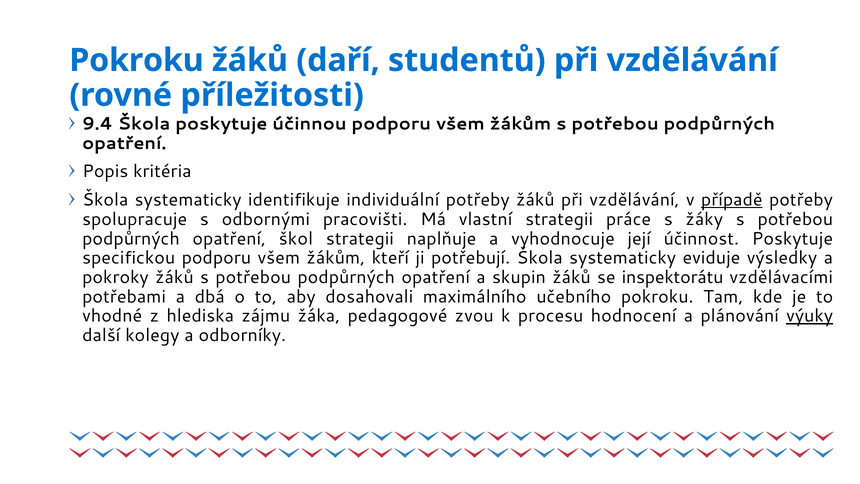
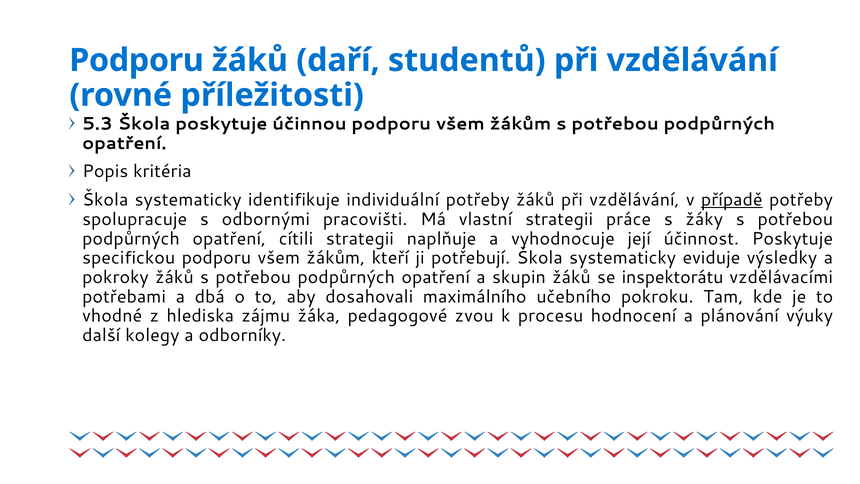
Pokroku: Pokroku -> Podporu (137, 60)
9.4: 9.4 -> 5.3 (97, 124)
škol: škol -> cítili (296, 238)
výuky underline: present -> none (810, 316)
